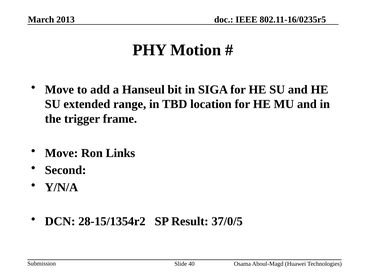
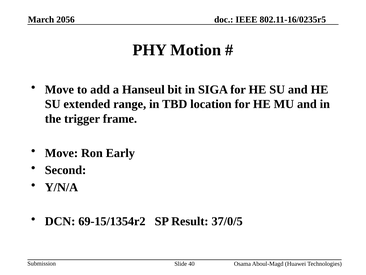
2013: 2013 -> 2056 (66, 20)
Links: Links -> Early (120, 153)
28-15/1354r2: 28-15/1354r2 -> 69-15/1354r2 (112, 221)
